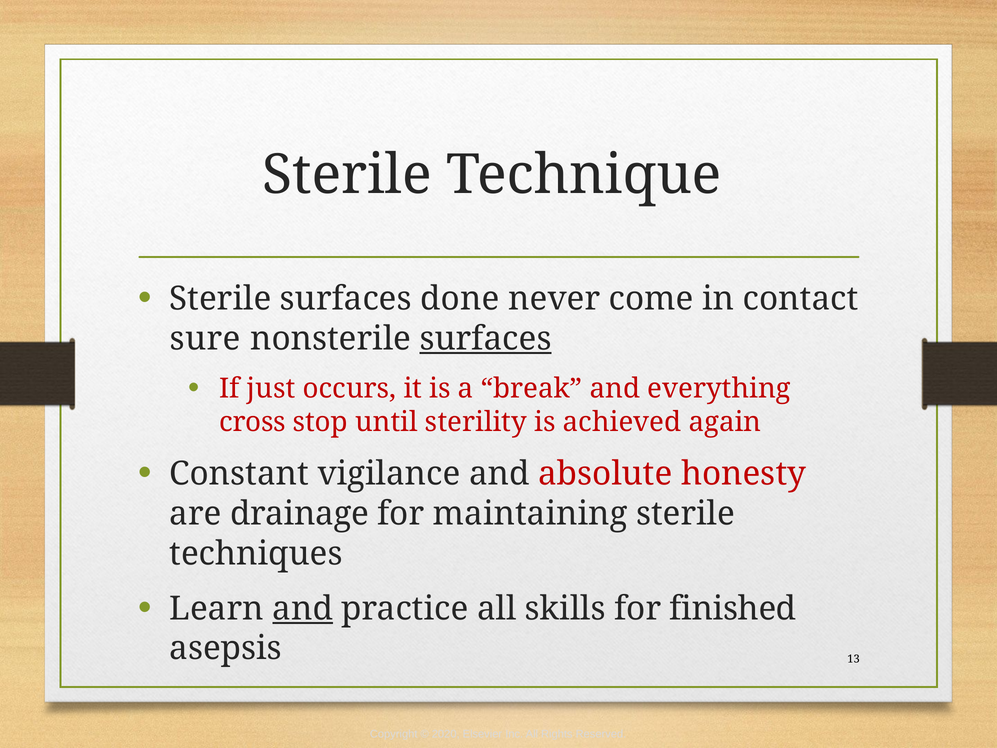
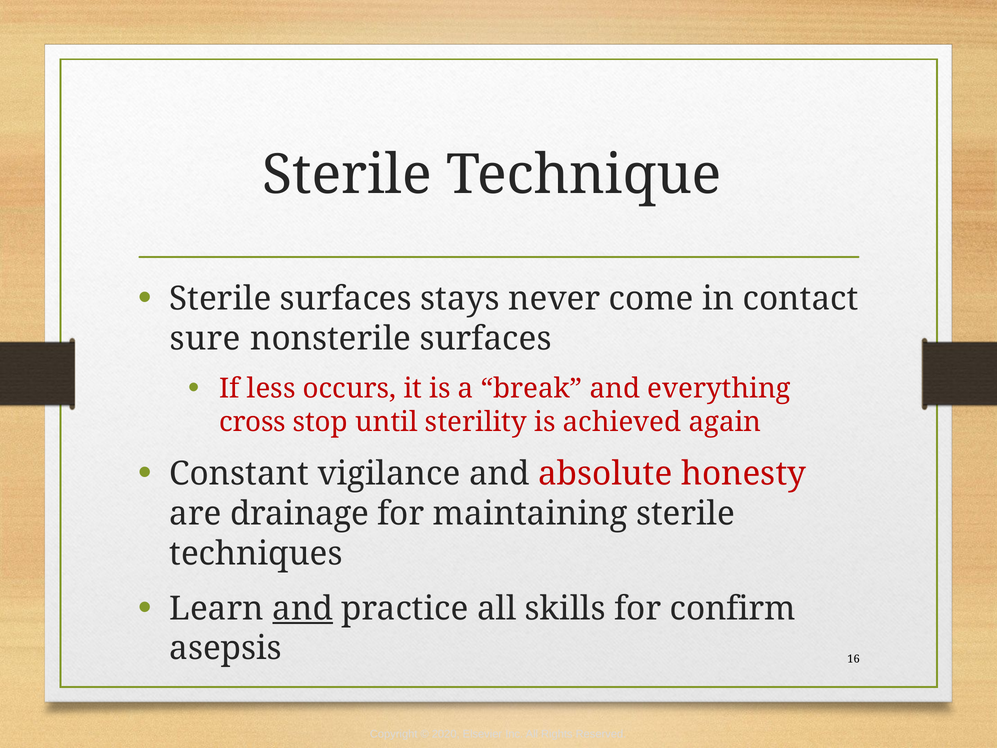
done: done -> stays (460, 299)
surfaces underline: present -> none (486, 339)
just: just -> less (271, 389)
finished: finished -> confirm (733, 608)
13: 13 -> 16 (854, 659)
